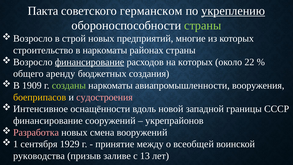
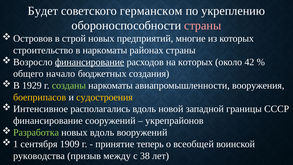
Пакта: Пакта -> Будет (43, 11)
укреплению underline: present -> none (233, 11)
страны colour: light green -> pink (203, 25)
Возросло: Возросло -> Островов (33, 38)
22: 22 -> 42 (249, 62)
аренду: аренду -> начало (61, 74)
1909: 1909 -> 1929 (32, 85)
судостроения colour: pink -> yellow (105, 97)
оснащённости: оснащённости -> располагались (100, 109)
Разработка colour: pink -> light green (36, 132)
новых смена: смена -> вдоль (102, 132)
1929: 1929 -> 1909 (70, 144)
между: между -> теперь (150, 144)
заливе: заливе -> между (117, 156)
13: 13 -> 38 (145, 156)
